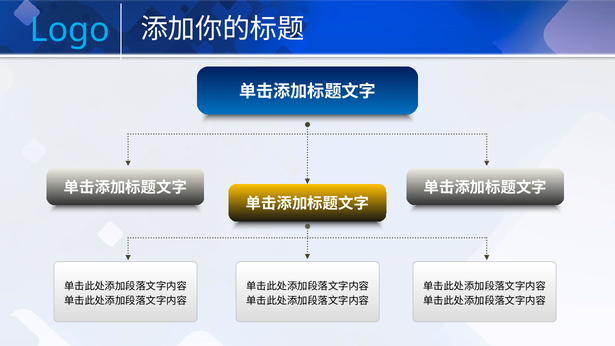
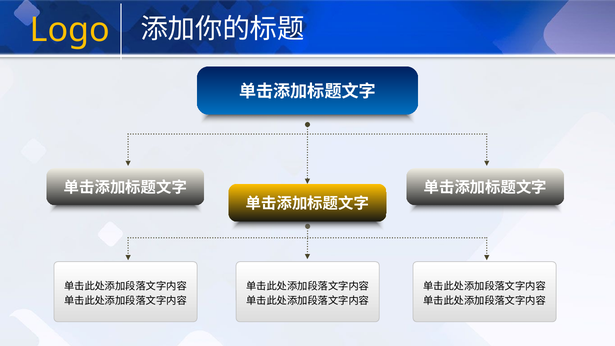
Logo colour: light blue -> yellow (70, 30)
